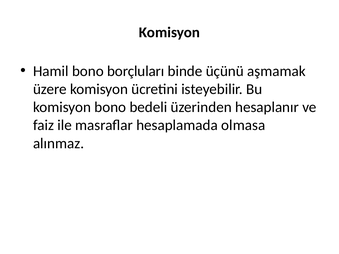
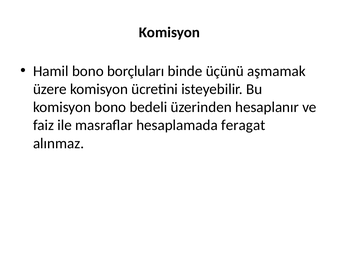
olmasa: olmasa -> feragat (243, 125)
